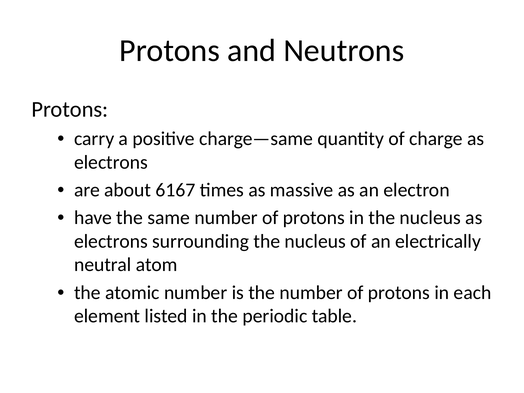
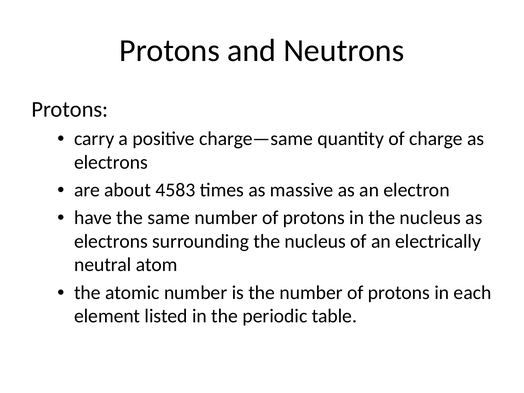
6167: 6167 -> 4583 (176, 190)
